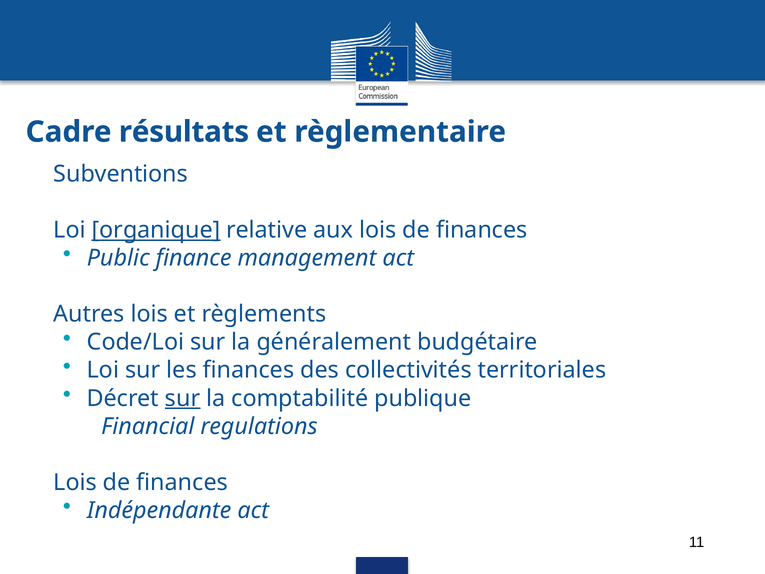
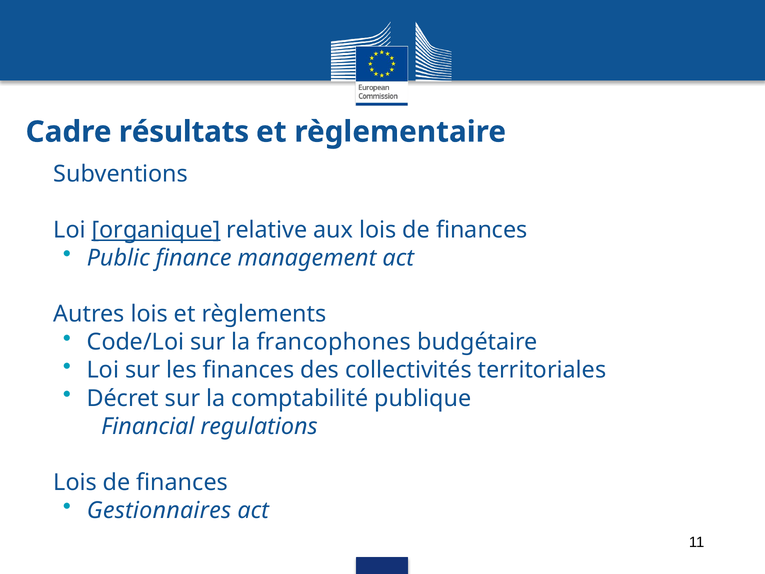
généralement: généralement -> francophones (334, 342)
sur underline: present -> none (183, 398)
Indépendante: Indépendante -> Gestionnaires (159, 510)
